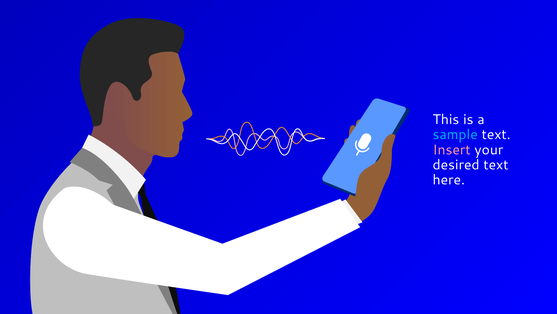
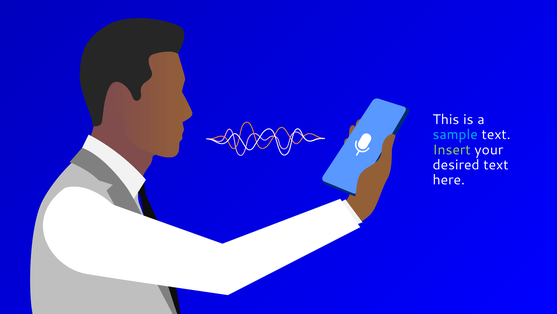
Insert colour: pink -> light green (452, 149)
